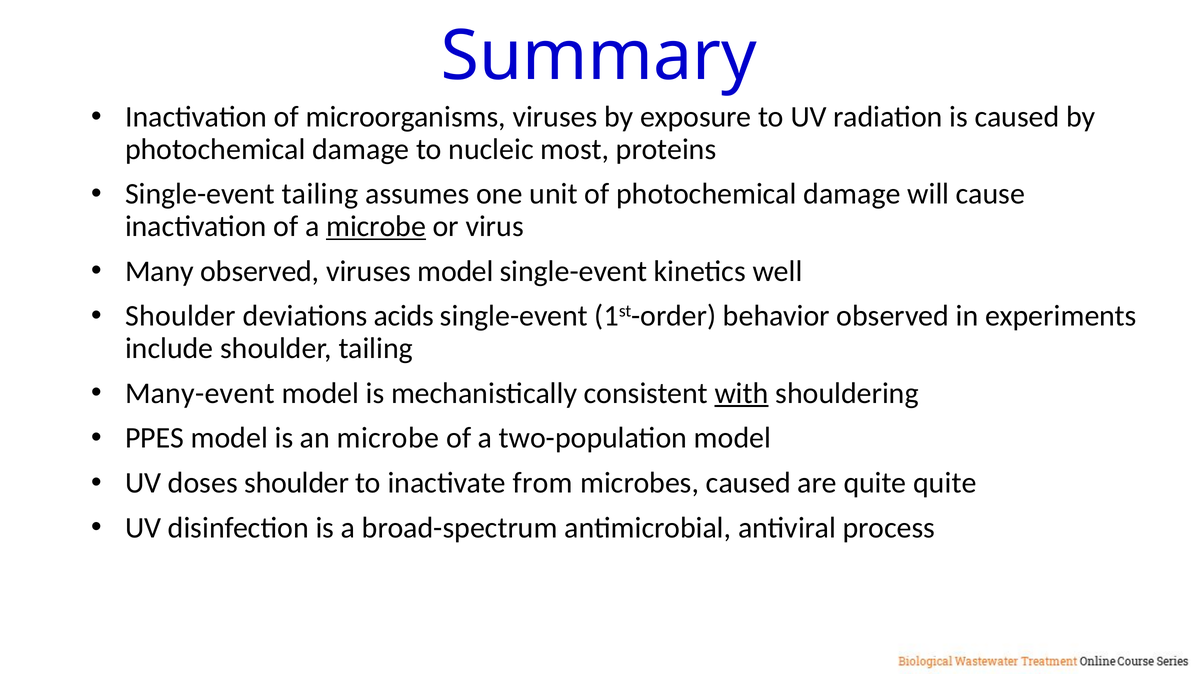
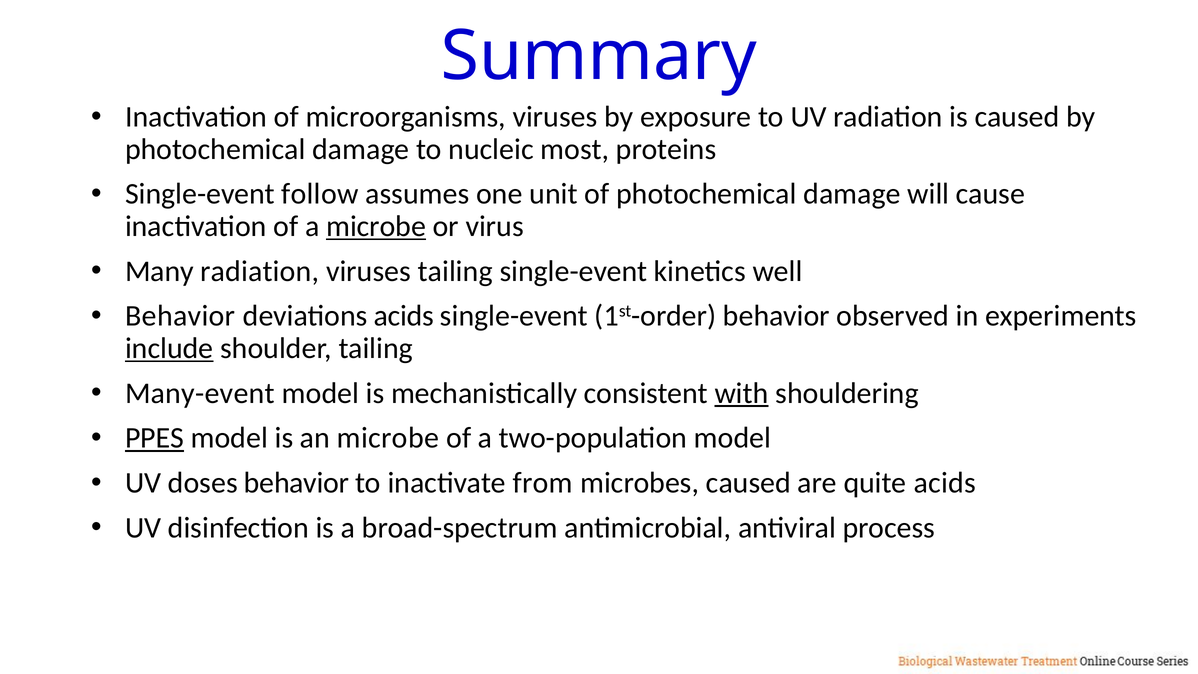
Single-event tailing: tailing -> follow (320, 194)
Many observed: observed -> radiation (260, 271)
viruses model: model -> tailing (455, 271)
Shoulder: Shoulder -> Behavior (180, 316)
include underline: none -> present (169, 348)
PPES underline: none -> present (155, 438)
doses shoulder: shoulder -> behavior (297, 483)
quite quite: quite -> acids (945, 483)
